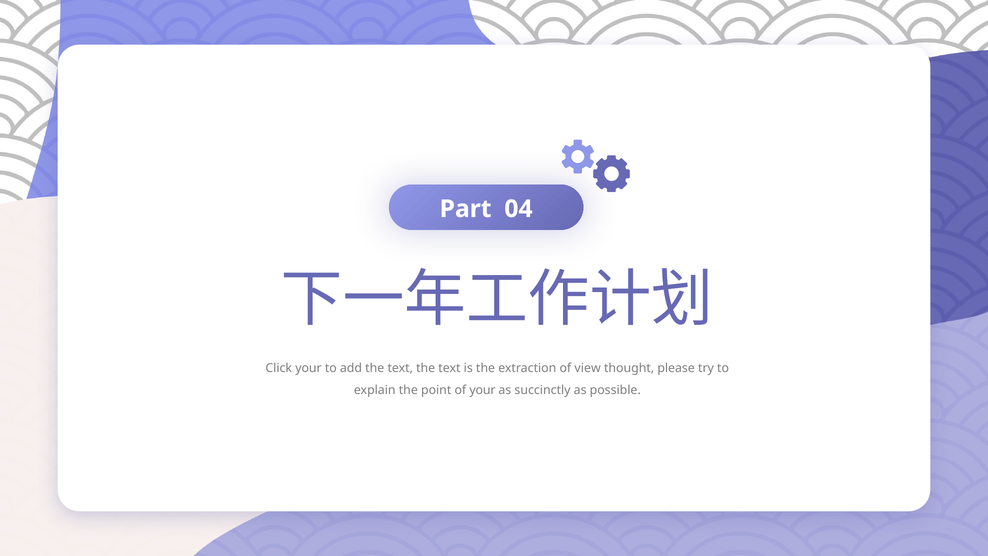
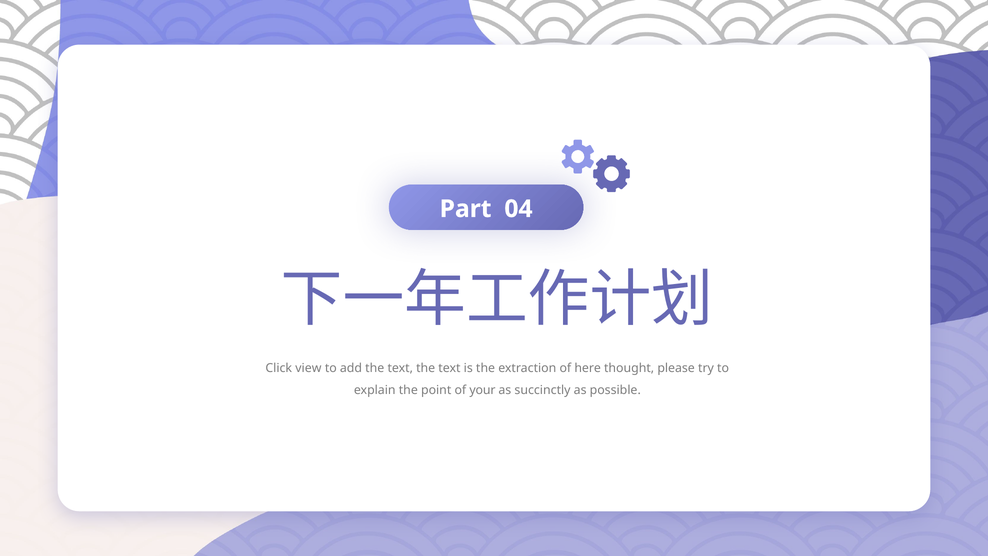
Click your: your -> view (308, 368)
view: view -> here (588, 368)
